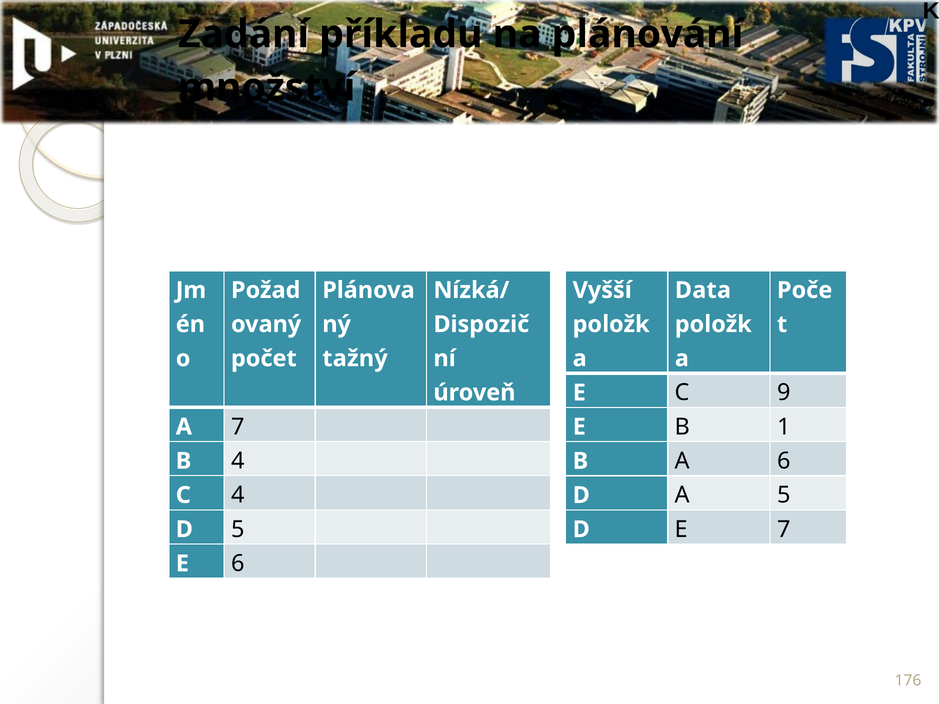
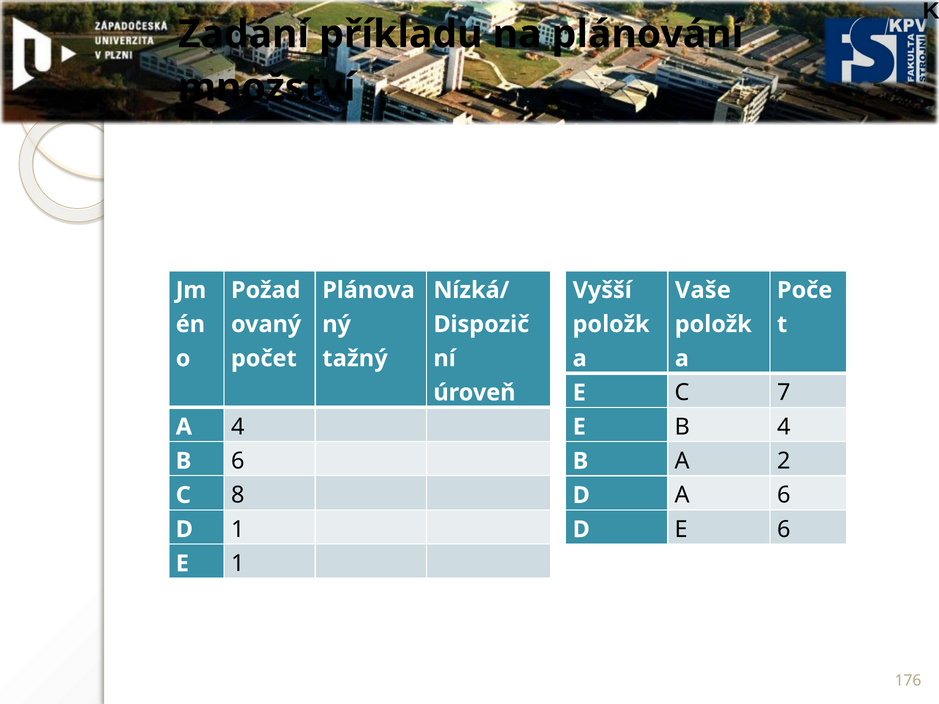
Data: Data -> Vaše (703, 290)
9: 9 -> 7 (784, 393)
7: 7 -> 4 (238, 427)
B 1: 1 -> 4 (784, 427)
4: 4 -> 6 (238, 461)
A 6: 6 -> 2 (784, 461)
4: 4 -> 8 (238, 495)
A 5: 5 -> 6 (784, 495)
5: 5 -> 1 (238, 530)
E 7: 7 -> 6 (784, 530)
E 6: 6 -> 1 (238, 564)
